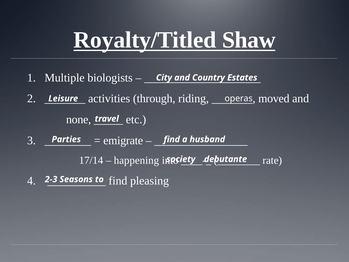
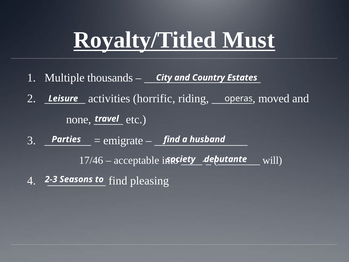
Shaw: Shaw -> Must (249, 40)
biologists: biologists -> thousands (110, 78)
through: through -> horrific (154, 99)
17/14: 17/14 -> 17/46 (91, 160)
happening: happening -> acceptable (136, 160)
rate: rate -> will (272, 160)
